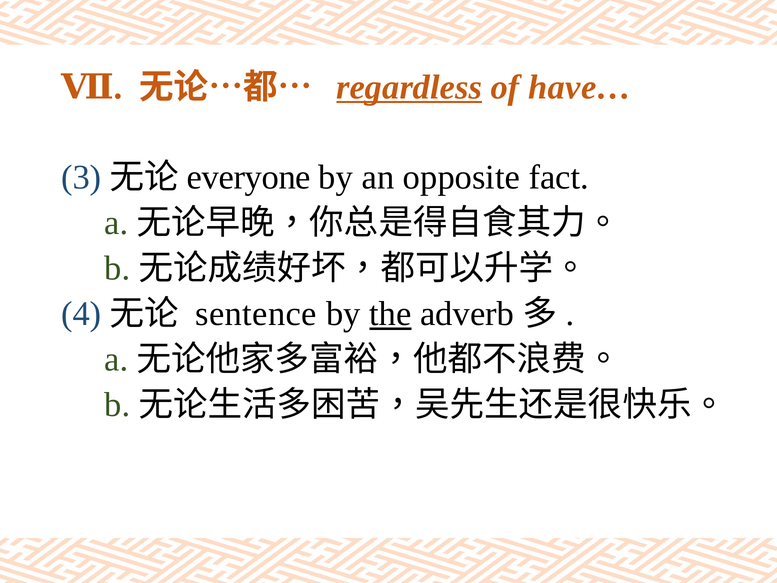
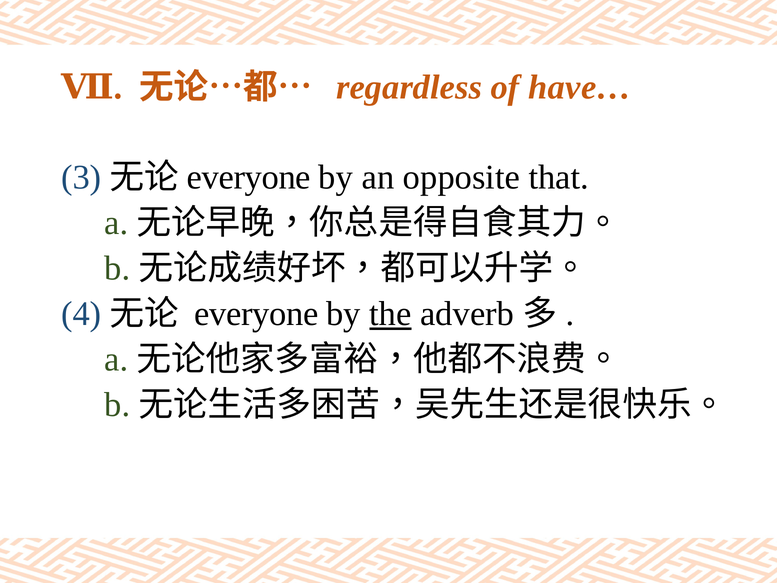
regardless underline: present -> none (409, 87)
fact: fact -> that (559, 177)
sentence: sentence -> everyone (256, 314)
